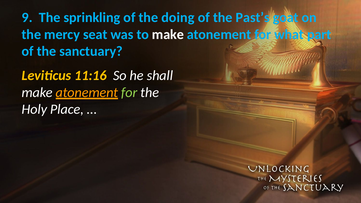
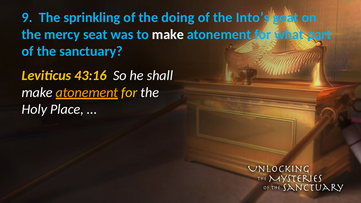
Past’s: Past’s -> Into’s (253, 18)
11:16: 11:16 -> 43:16 (91, 76)
for colour: light green -> yellow (129, 92)
